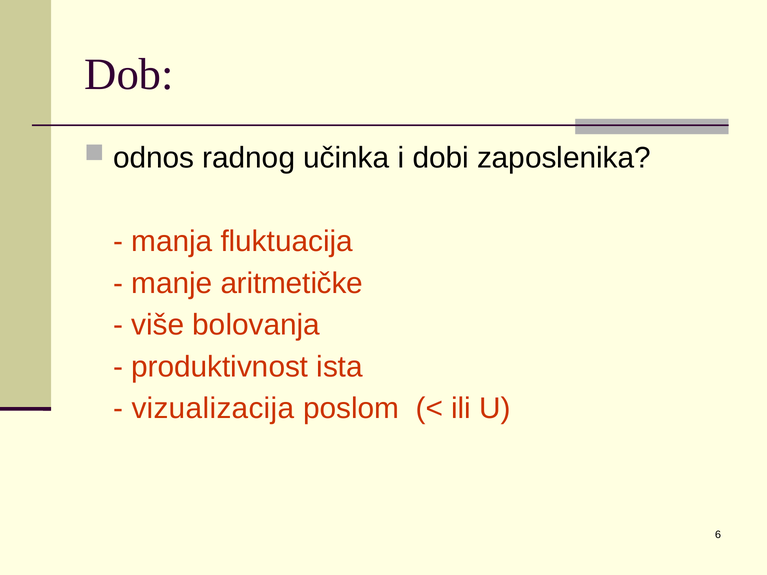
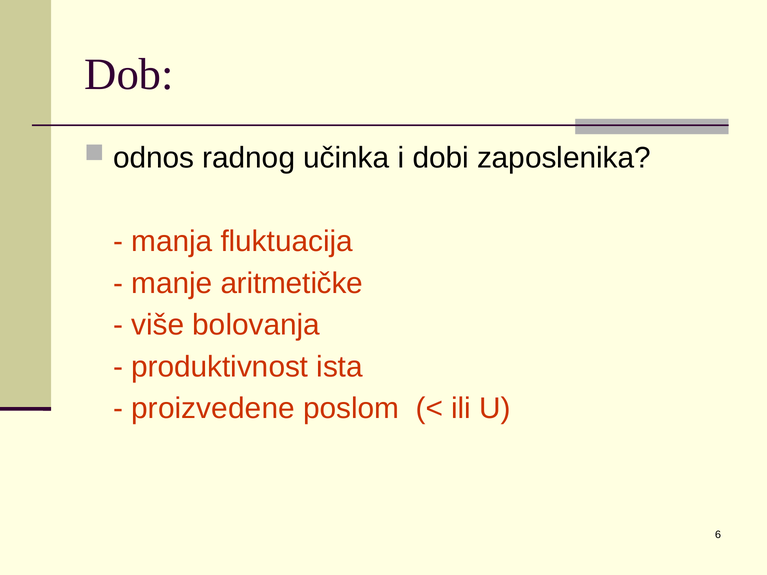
vizualizacija: vizualizacija -> proizvedene (213, 409)
